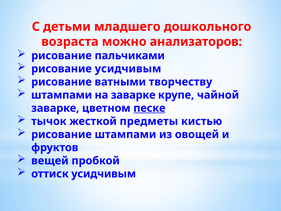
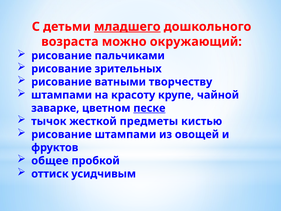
младшего underline: none -> present (127, 27)
анализаторов: анализаторов -> окружающий (196, 42)
рисование усидчивым: усидчивым -> зрительных (128, 69)
на заварке: заварке -> красоту (133, 95)
вещей: вещей -> общее (50, 161)
